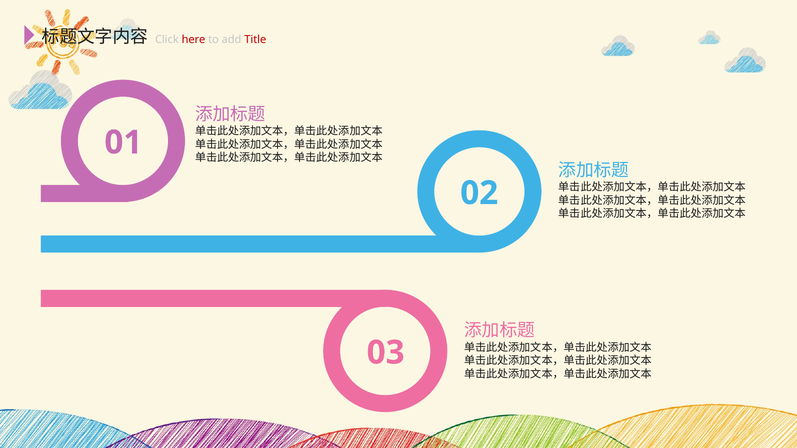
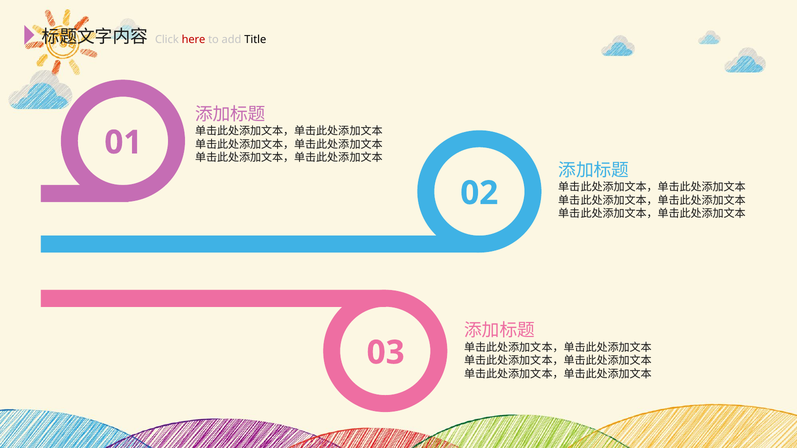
Title colour: red -> black (255, 40)
